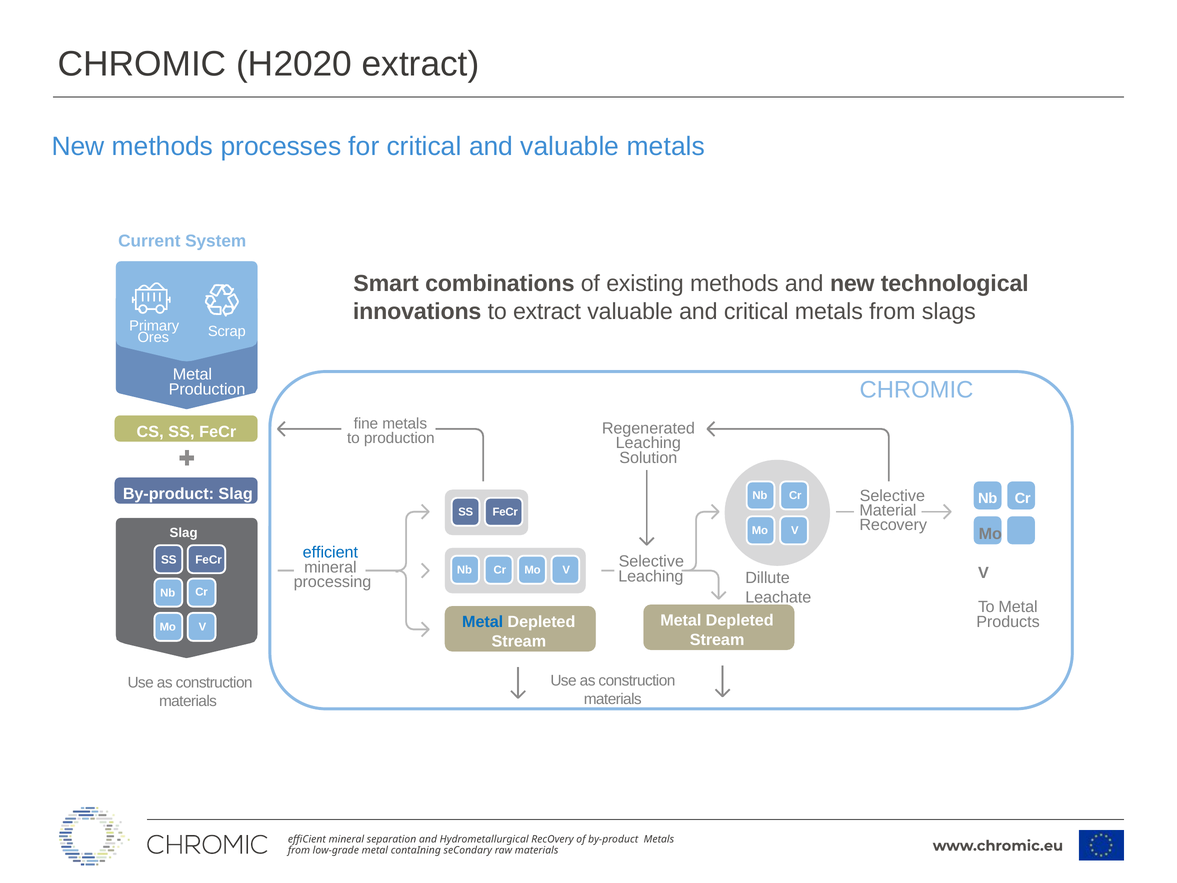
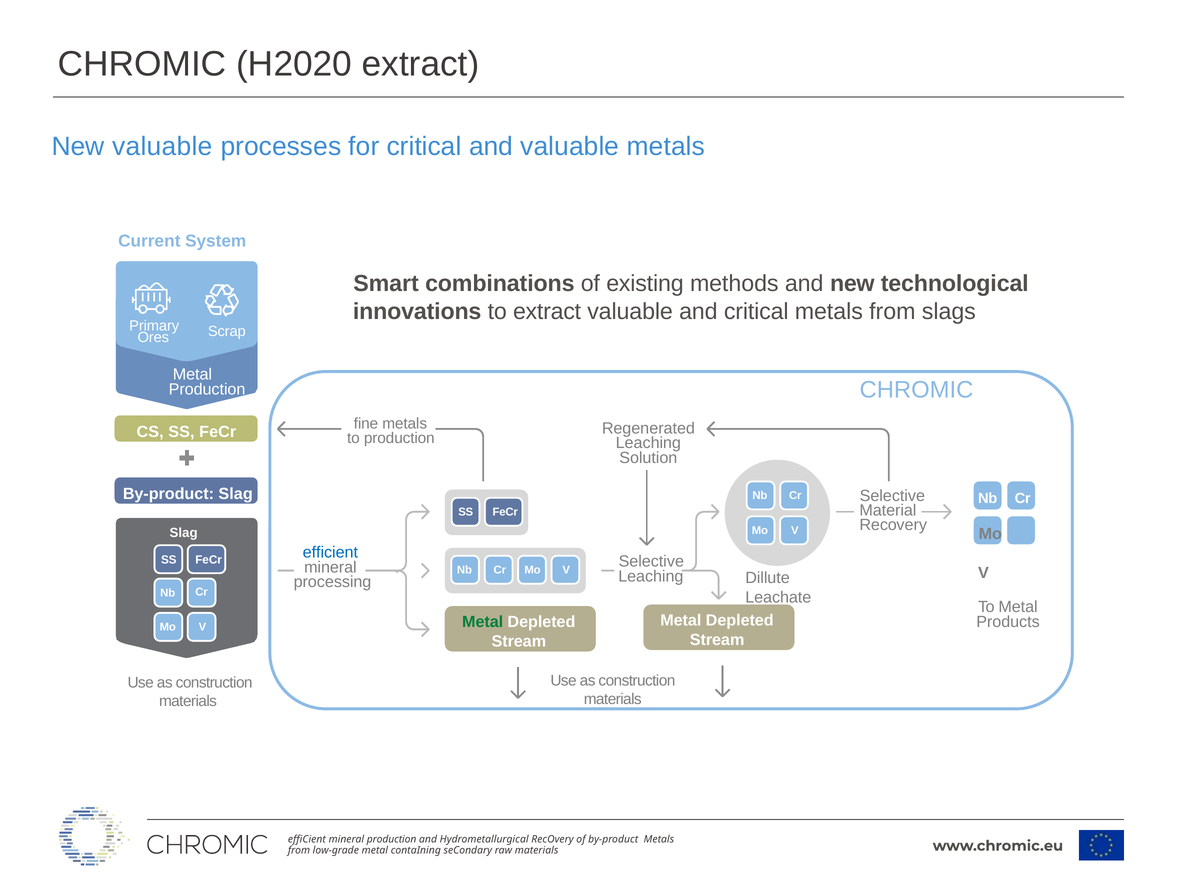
New methods: methods -> valuable (162, 146)
Metal colour: blue -> green (483, 622)
mineral separation: separation -> production (392, 839)
